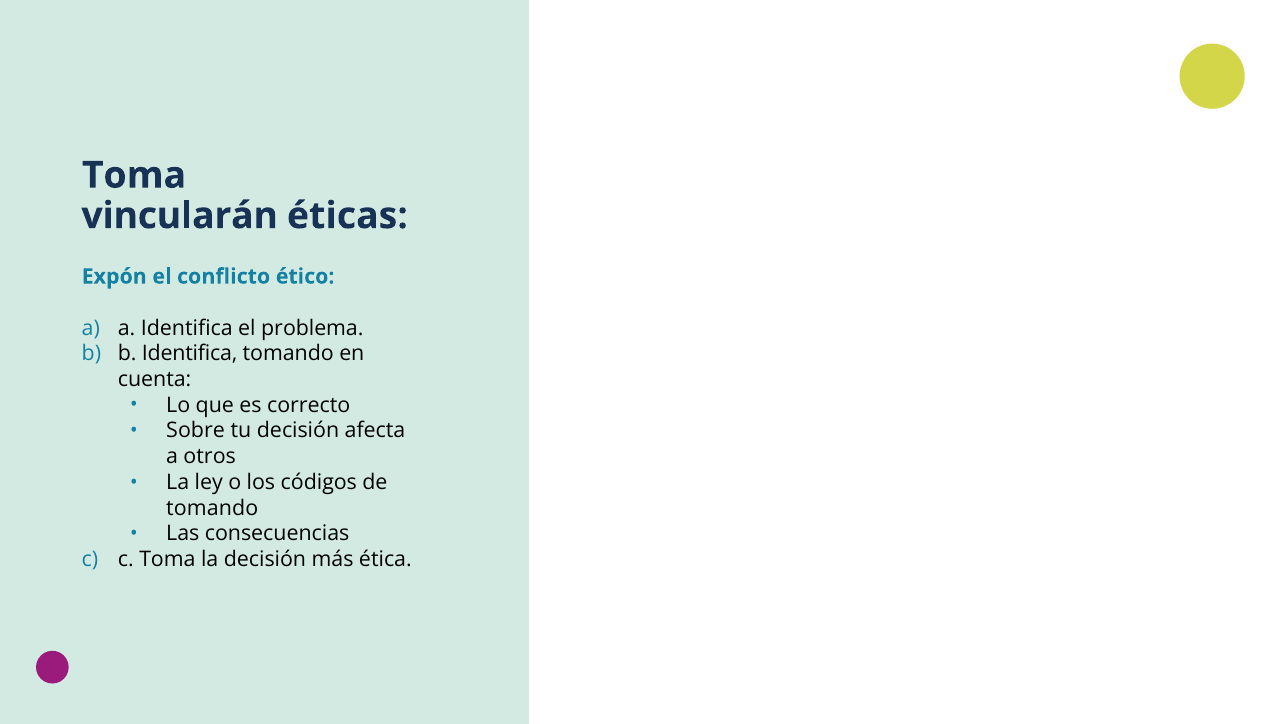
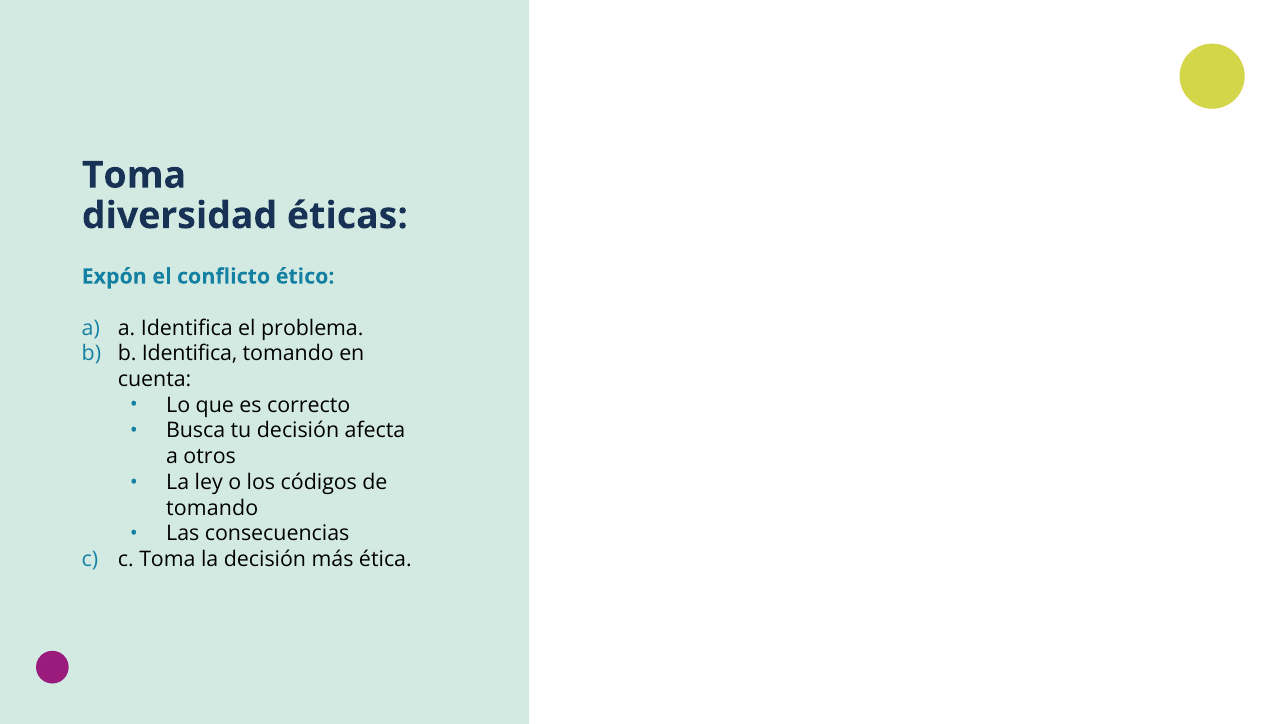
vincularán: vincularán -> diversidad (180, 216)
Sobre: Sobre -> Busca (196, 431)
